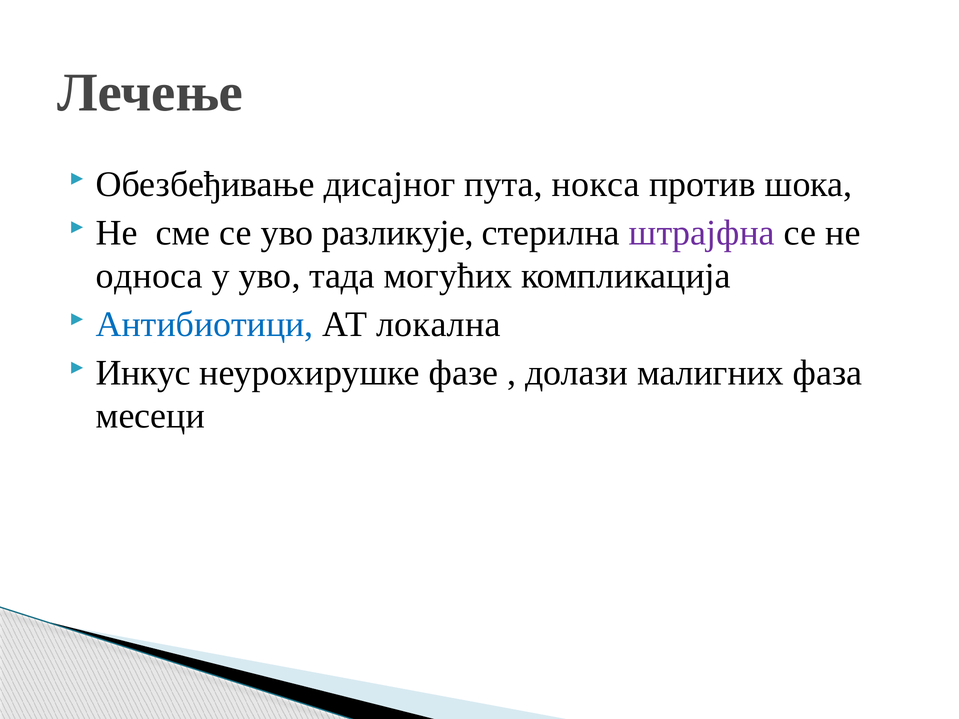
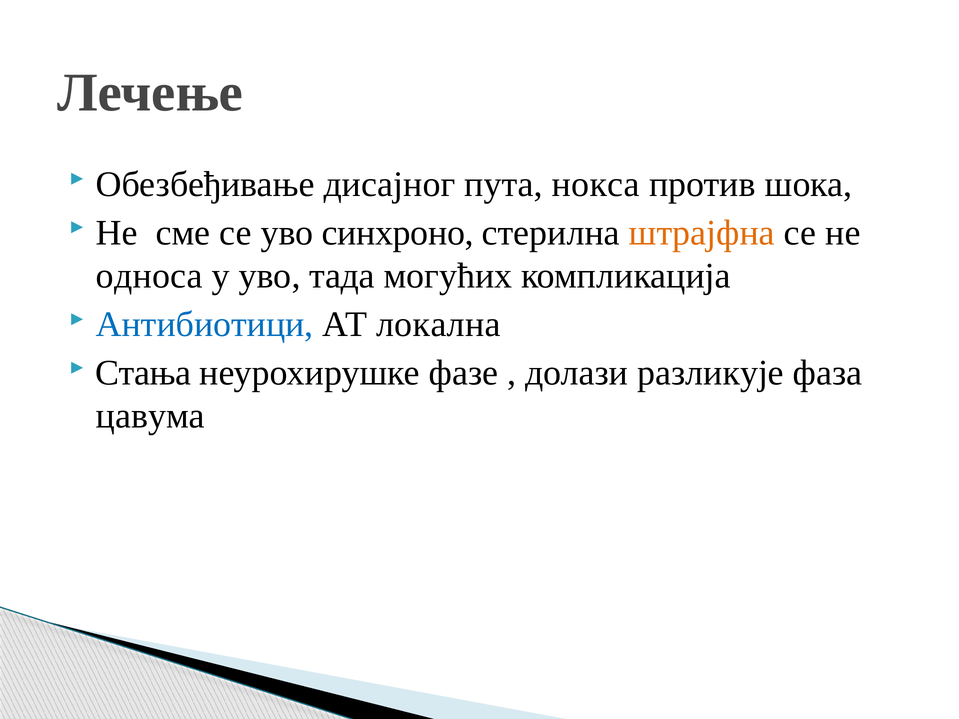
разликује: разликује -> синхроно (398, 233)
штрајфна colour: purple -> orange (702, 233)
Инкус: Инкус -> Стања (143, 373)
малигних: малигних -> разликује (711, 373)
месеци: месеци -> цавума (150, 416)
